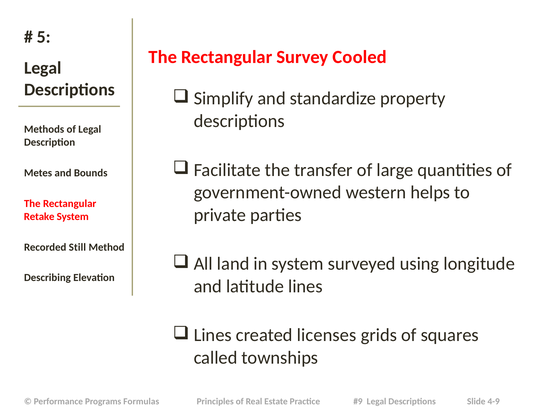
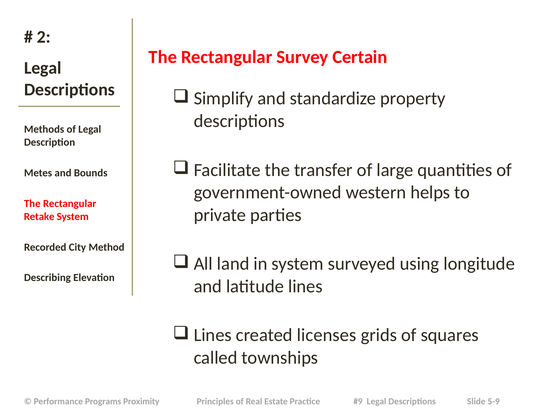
5: 5 -> 2 (44, 37)
Cooled: Cooled -> Certain (360, 57)
Still: Still -> City (77, 247)
Formulas: Formulas -> Proximity (141, 401)
4-9: 4-9 -> 5-9 (494, 401)
